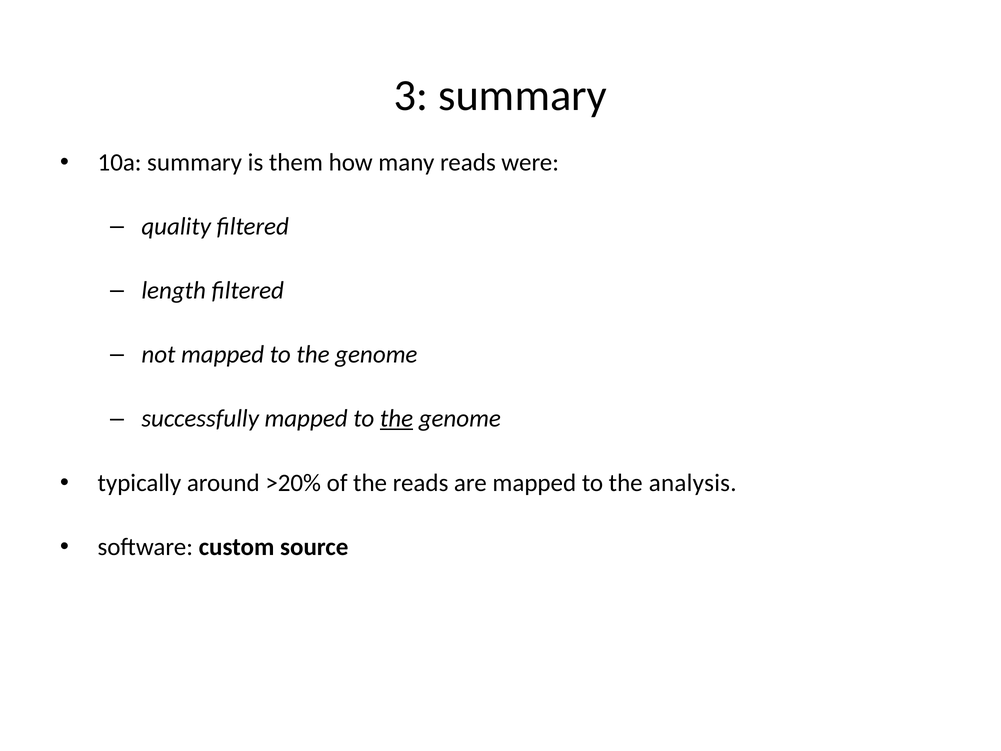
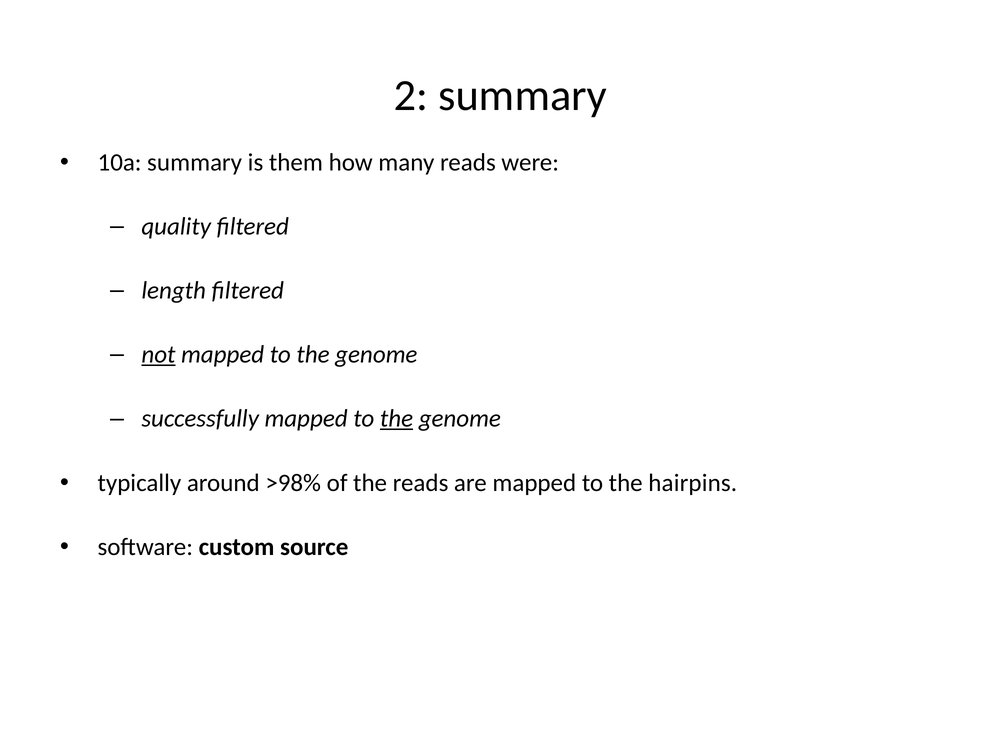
3: 3 -> 2 (411, 96)
not underline: none -> present (158, 355)
>20%: >20% -> >98% (293, 483)
analysis: analysis -> hairpins (693, 483)
